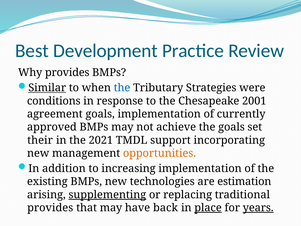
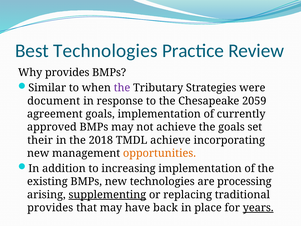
Best Development: Development -> Technologies (105, 51)
Similar underline: present -> none (47, 88)
the colour: blue -> purple (122, 88)
conditions: conditions -> document (54, 101)
2001: 2001 -> 2059 (254, 101)
2021: 2021 -> 2018 (101, 140)
TMDL support: support -> achieve (170, 140)
estimation: estimation -> processing (244, 181)
place underline: present -> none (208, 208)
